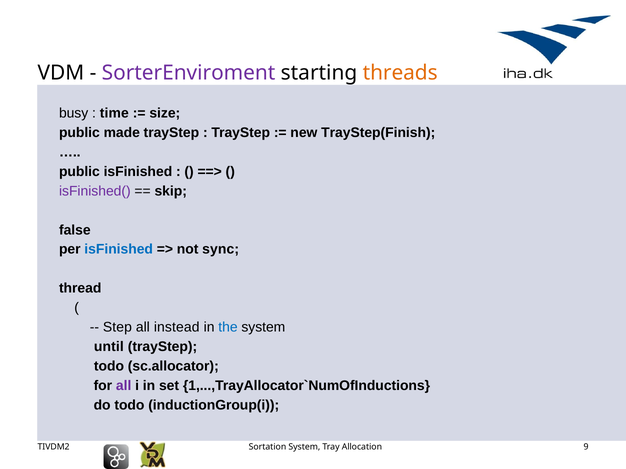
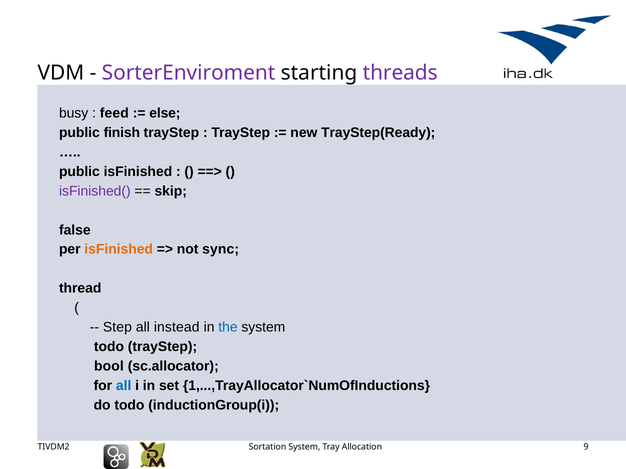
threads colour: orange -> purple (400, 73)
time: time -> feed (114, 113)
size: size -> else (165, 113)
made: made -> finish (122, 133)
TrayStep(Finish: TrayStep(Finish -> TrayStep(Ready (378, 133)
isFinished colour: blue -> orange (119, 250)
until: until -> todo (109, 347)
todo: todo -> bool (109, 366)
all colour: purple -> blue (124, 386)
